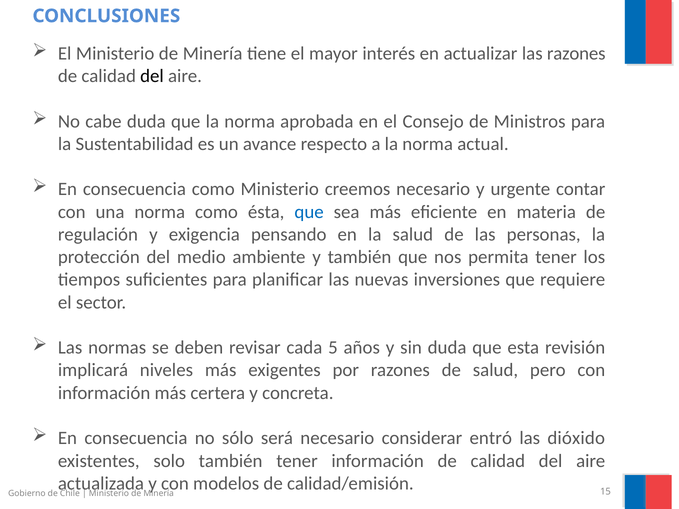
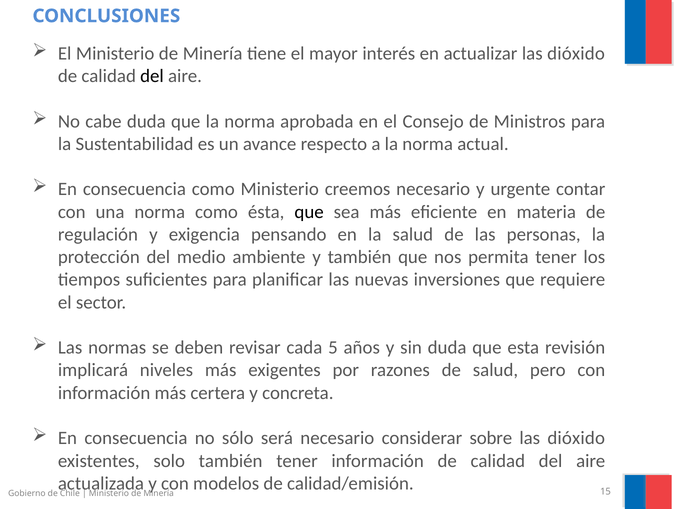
actualizar las razones: razones -> dióxido (576, 53)
que colour: blue -> black (309, 212)
entró: entró -> sobre (491, 438)
